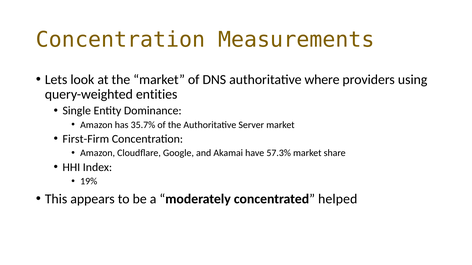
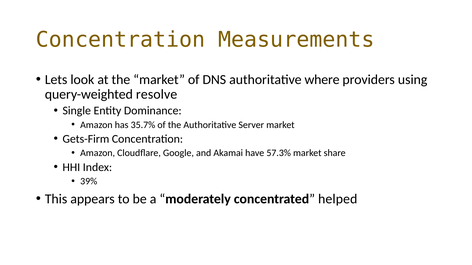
entities: entities -> resolve (157, 95)
First-Firm: First-Firm -> Gets-Firm (86, 139)
19%: 19% -> 39% (89, 182)
